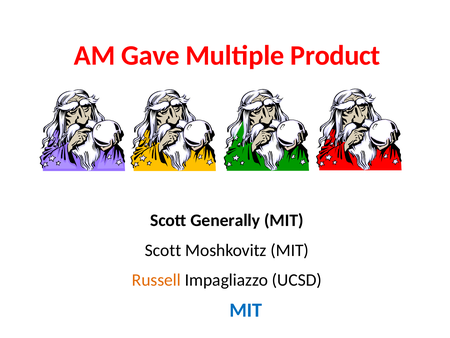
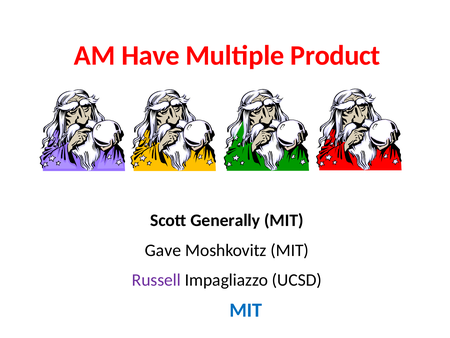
Gave: Gave -> Have (151, 55)
Scott: Scott -> Gave (163, 250)
Russell colour: orange -> purple (156, 280)
